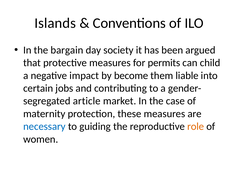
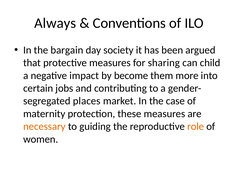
Islands: Islands -> Always (55, 23)
permits: permits -> sharing (164, 63)
liable: liable -> more (187, 75)
article: article -> places (87, 101)
necessary colour: blue -> orange (44, 126)
